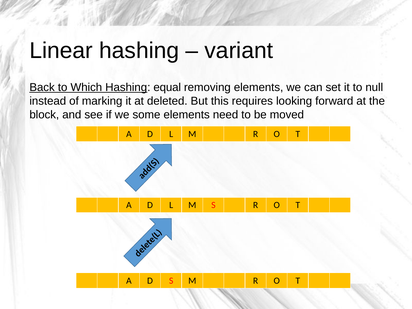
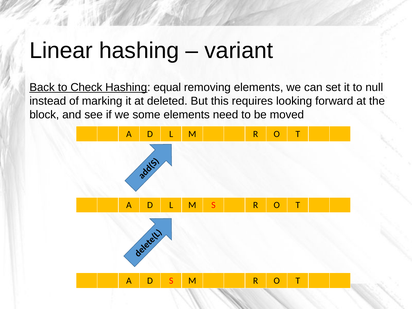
Which: Which -> Check (86, 87)
